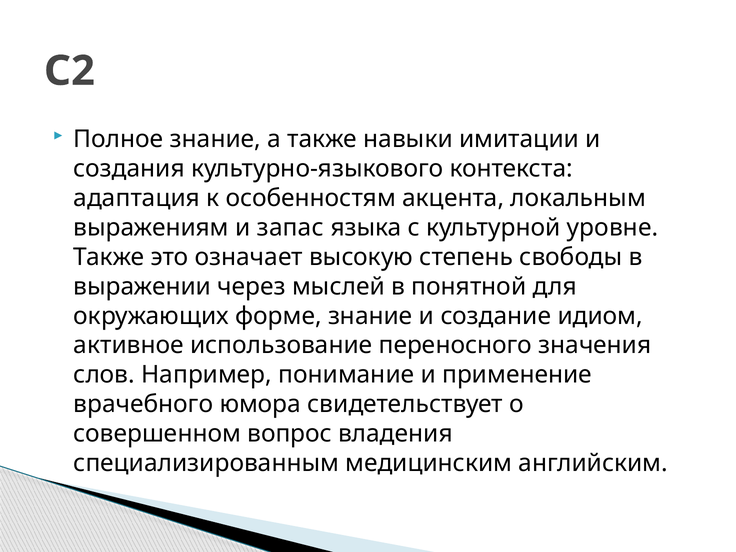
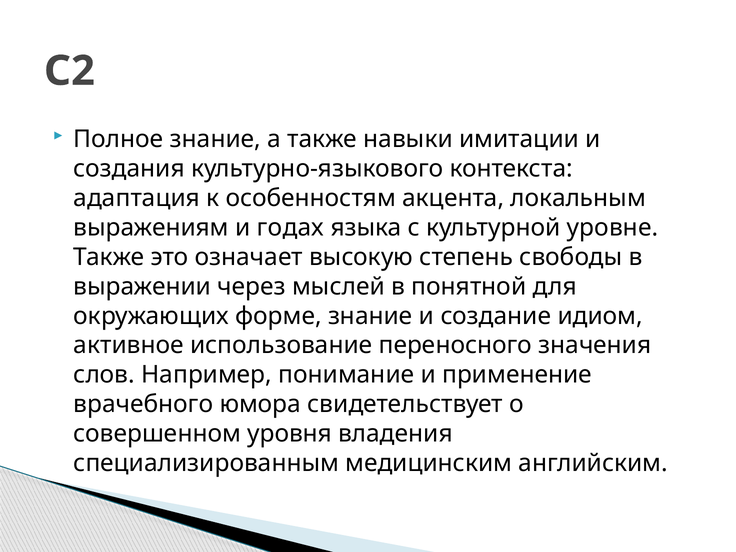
запас: запас -> годах (290, 228)
вопрос: вопрос -> уровня (290, 434)
